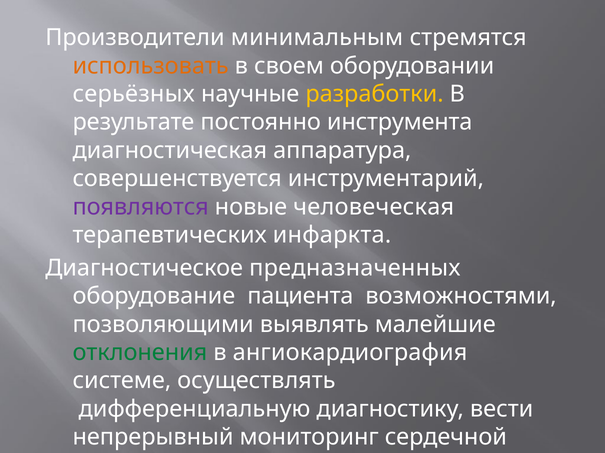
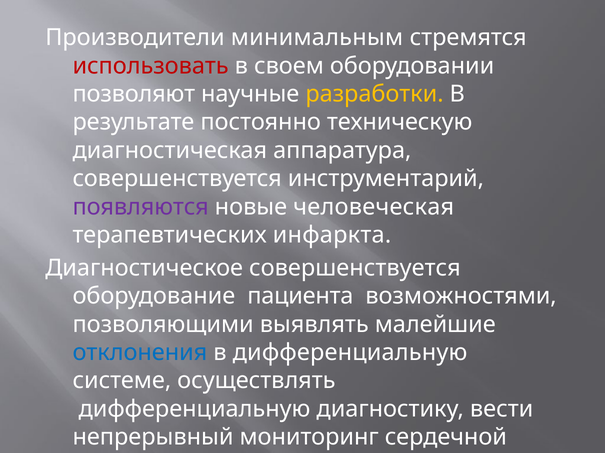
использовать colour: orange -> red (151, 66)
серьёзных: серьёзных -> позволяют (134, 94)
инструмента: инструмента -> техническую (400, 122)
Диагностическое предназначенных: предназначенных -> совершенствуется (355, 268)
отклонения colour: green -> blue (140, 353)
в ангиокардиография: ангиокардиография -> дифференциальную (350, 353)
